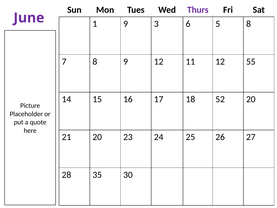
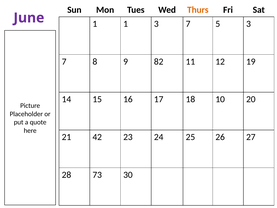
Thurs colour: purple -> orange (198, 10)
1 9: 9 -> 1 (126, 24)
6: 6 -> 7 (188, 24)
5 8: 8 -> 3 (249, 24)
9 12: 12 -> 82 (159, 62)
55: 55 -> 19 (251, 62)
52: 52 -> 10 (220, 99)
21 20: 20 -> 42 (97, 137)
35: 35 -> 73 (97, 175)
